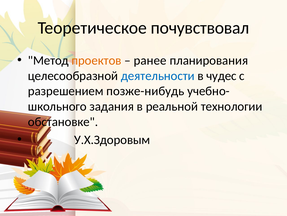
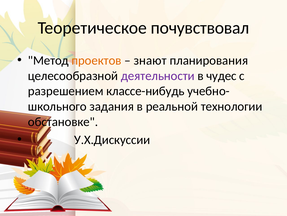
ранее: ранее -> знают (150, 60)
деятельности colour: blue -> purple (158, 76)
позже-нибудь: позже-нибудь -> классе-нибудь (145, 91)
У.Х.Здоровым: У.Х.Здоровым -> У.Х.Дискуссии (112, 139)
